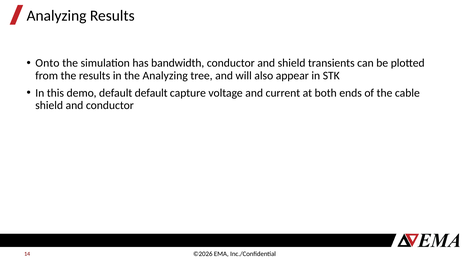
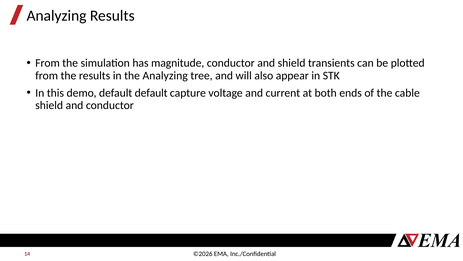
Onto: Onto -> From (48, 63)
bandwidth: bandwidth -> magnitude (178, 63)
